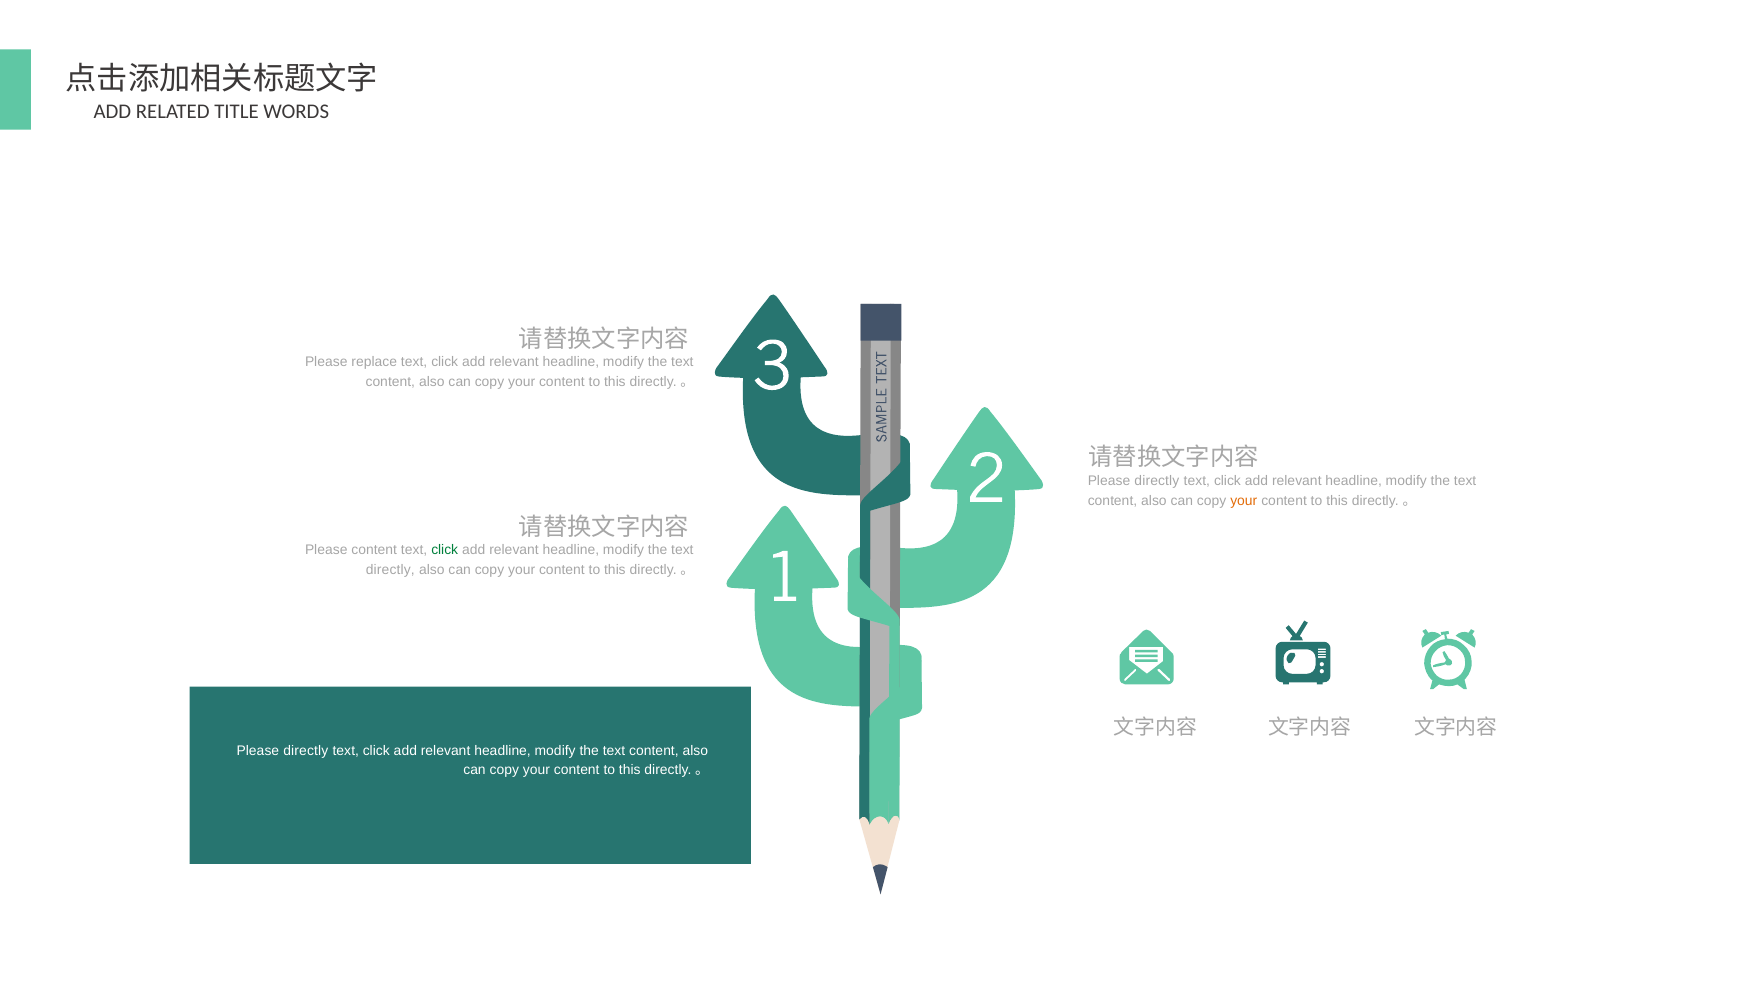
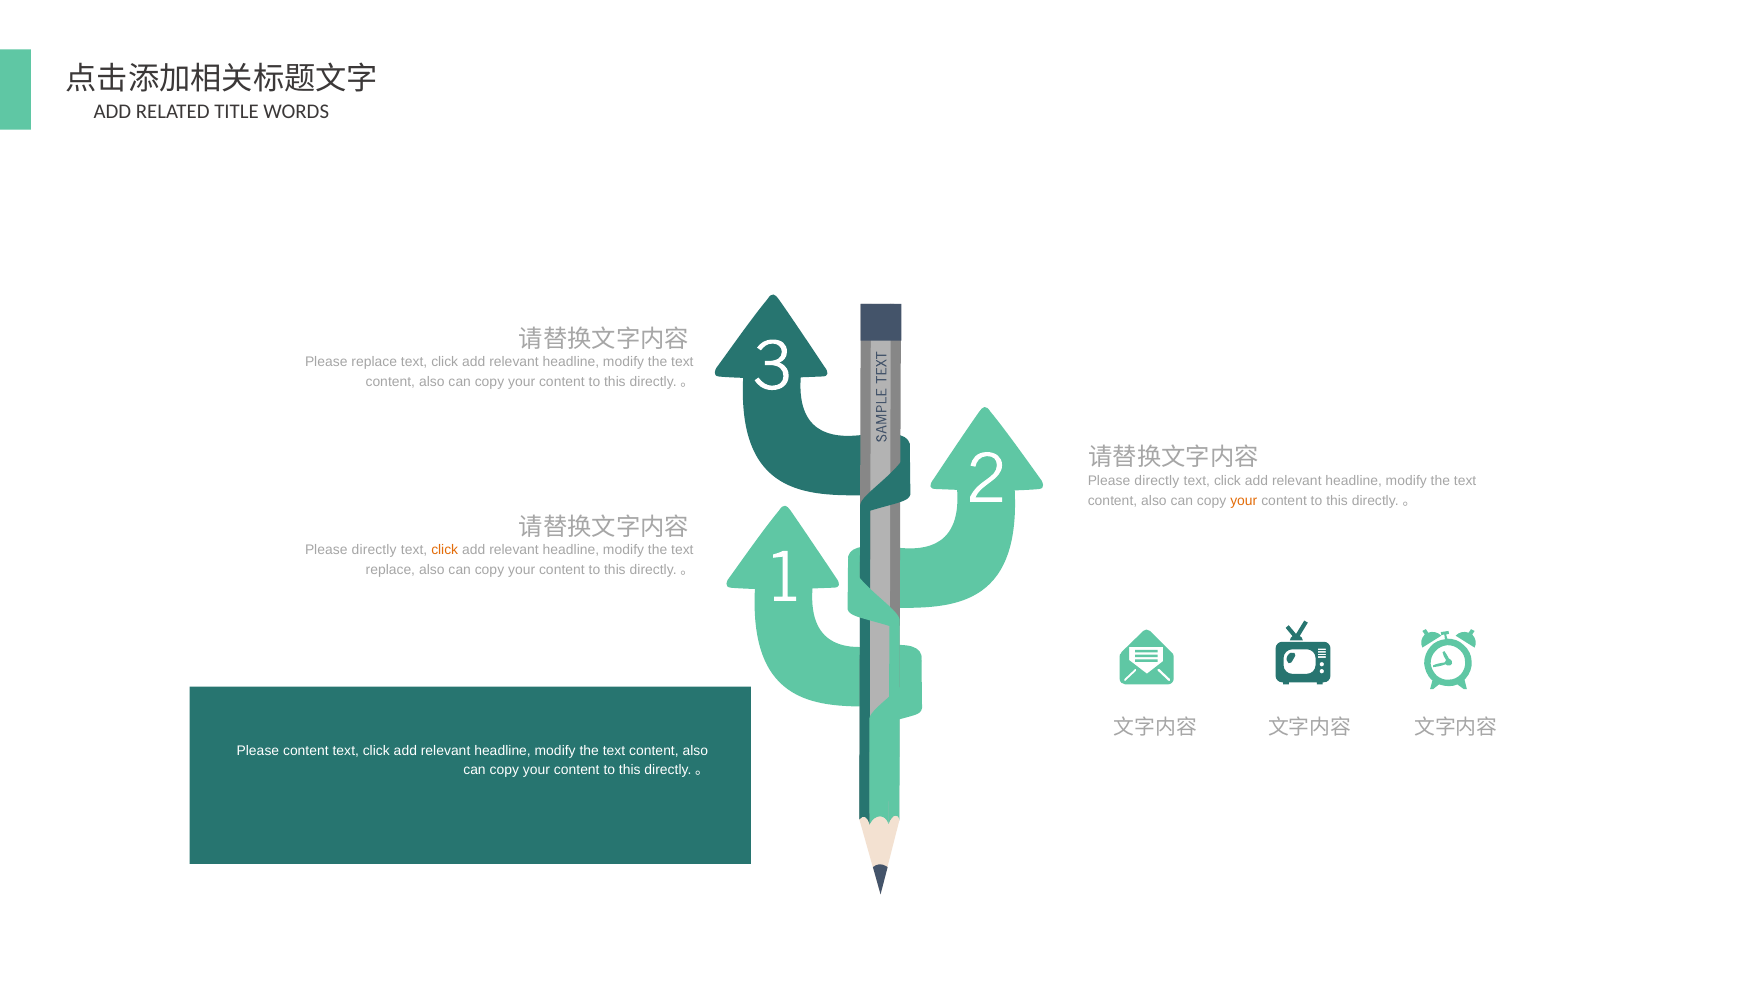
content: content -> directly (374, 550)
click colour: green -> orange (445, 550)
directly: directly -> replace (390, 570)
directly: directly -> content (306, 750)
